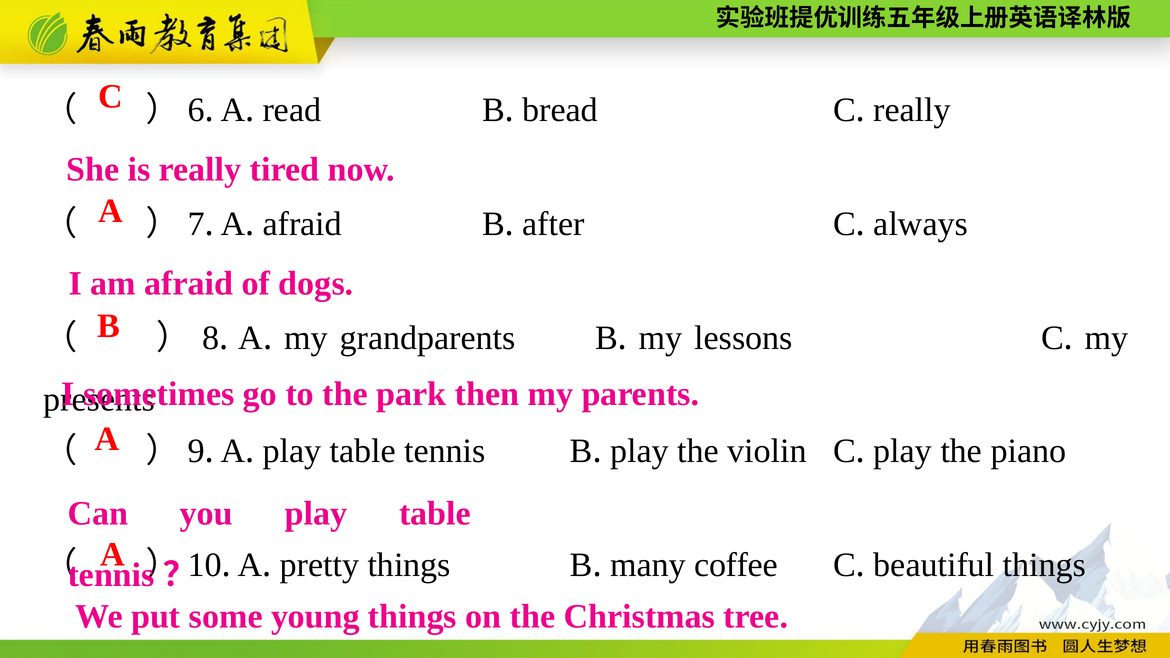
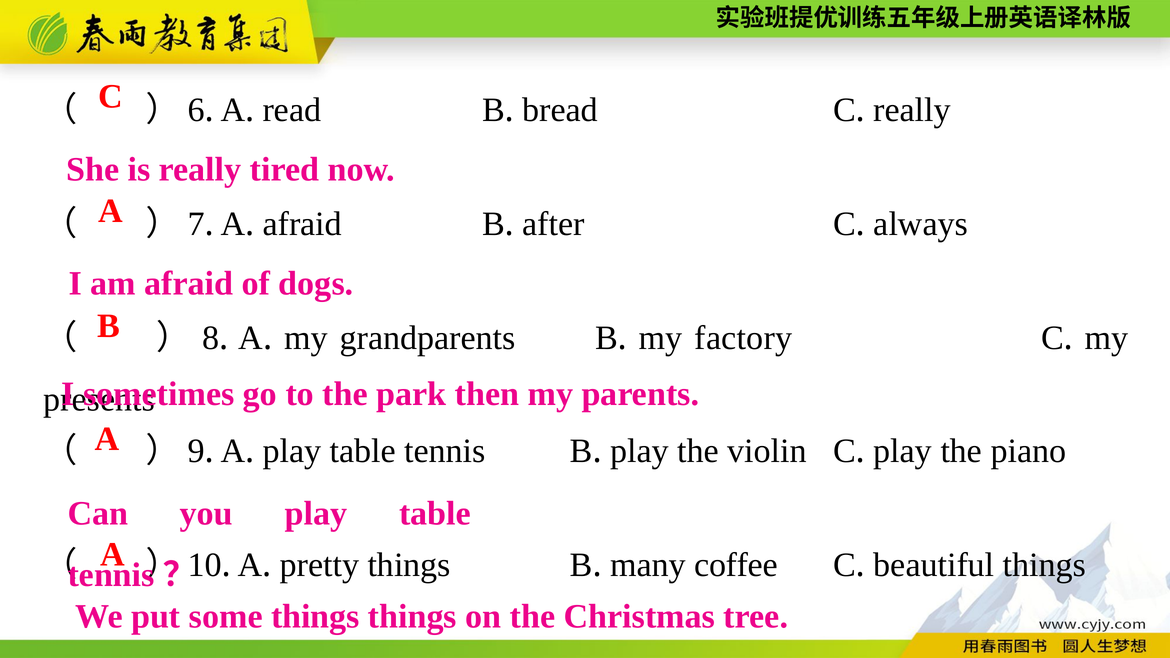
lessons: lessons -> factory (743, 338)
some young: young -> things (315, 617)
